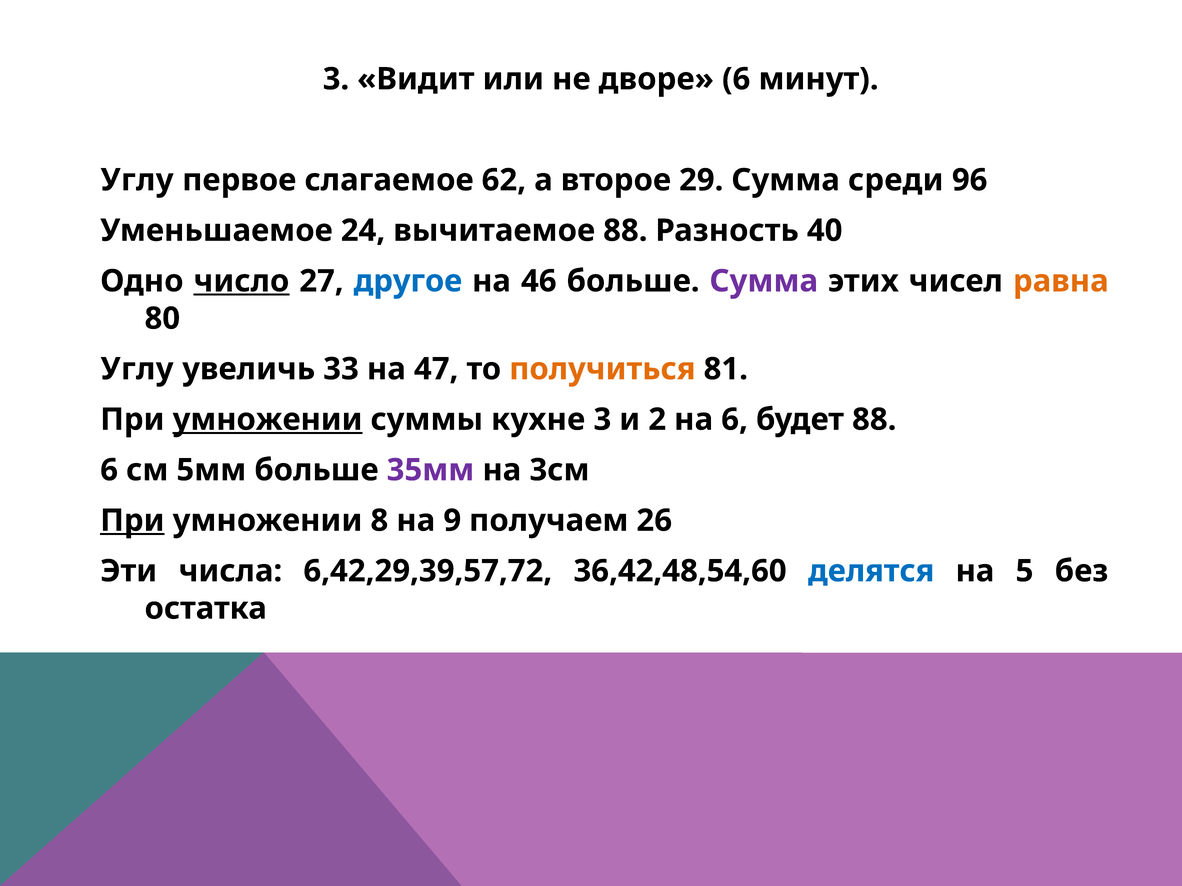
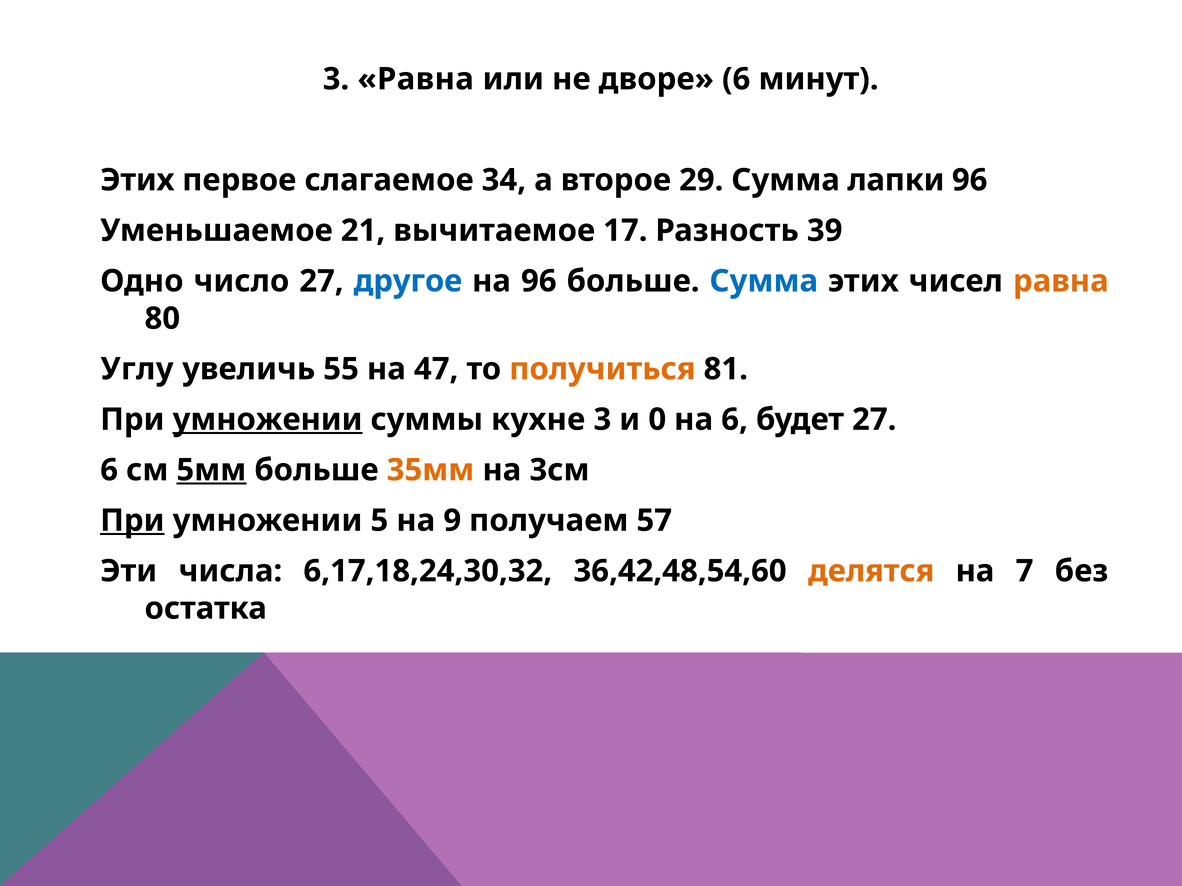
3 Видит: Видит -> Равна (416, 79)
Углу: Углу -> Этих (137, 180)
62: 62 -> 34 (504, 180)
среди: среди -> лапки (896, 180)
24: 24 -> 21 (363, 231)
вычитаемое 88: 88 -> 17 (625, 231)
40: 40 -> 39 (825, 231)
число underline: present -> none (241, 281)
на 46: 46 -> 96 (539, 281)
Сумма colour: purple -> blue (764, 281)
33: 33 -> 55 (341, 369)
2: 2 -> 0 (657, 420)
будет 88: 88 -> 27 (874, 420)
5мм underline: none -> present (211, 470)
35мм colour: purple -> orange (430, 470)
8: 8 -> 5 (379, 521)
26: 26 -> 57 (654, 521)
6,42,29,39,57,72: 6,42,29,39,57,72 -> 6,17,18,24,30,32 (428, 571)
делятся colour: blue -> orange (871, 571)
5: 5 -> 7 (1025, 571)
